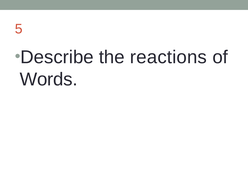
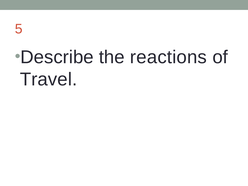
Words: Words -> Travel (49, 79)
